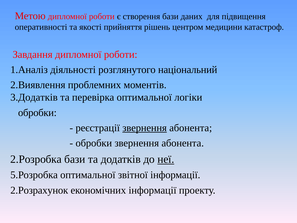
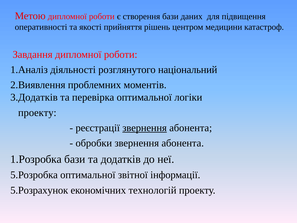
обробки: обробки -> проекту (37, 112)
2.Розробка: 2.Розробка -> 1.Розробка (36, 159)
неї underline: present -> none (166, 159)
2.Розрахунок: 2.Розрахунок -> 5.Розрахунок (39, 190)
економічних інформації: інформації -> технологій (152, 190)
